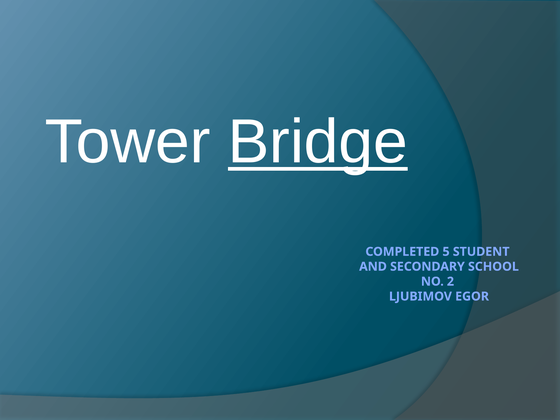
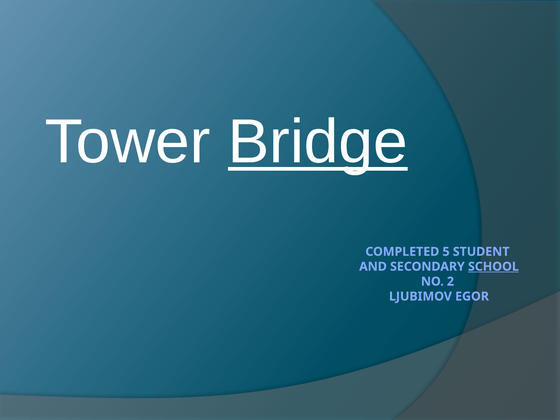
SCHOOL underline: none -> present (493, 267)
